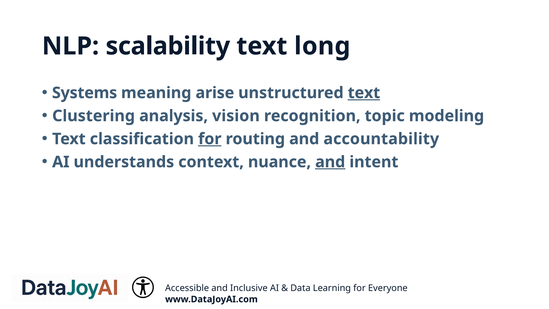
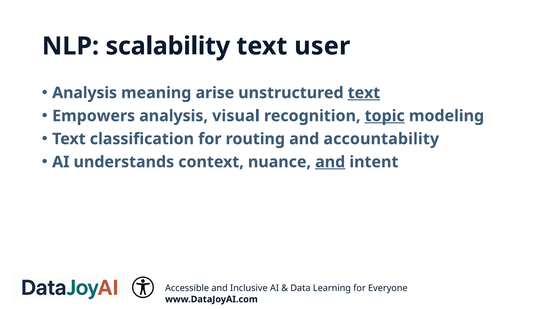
long: long -> user (322, 46)
Systems: Systems -> Analysis (85, 93)
Clustering: Clustering -> Empowers (94, 116)
vision: vision -> visual (236, 116)
topic underline: none -> present (385, 116)
for underline: present -> none (210, 139)
